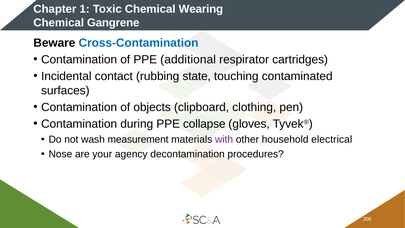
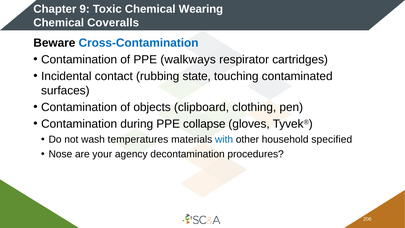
1: 1 -> 9 (85, 9)
Gangrene: Gangrene -> Coveralls (113, 23)
additional: additional -> walkways (188, 60)
measurement: measurement -> temperatures (138, 139)
with colour: purple -> blue (224, 139)
electrical: electrical -> specified (332, 139)
